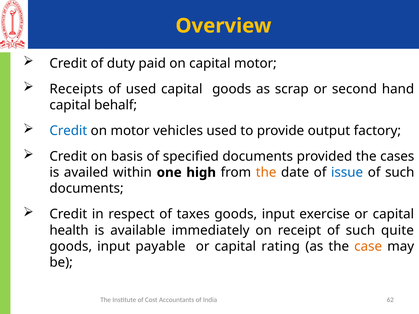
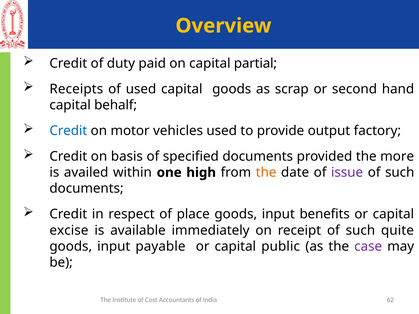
capital motor: motor -> partial (255, 63)
cases: cases -> more (397, 157)
issue colour: blue -> purple (347, 173)
taxes: taxes -> place (193, 214)
exercise: exercise -> benefits (325, 214)
health: health -> excise (69, 230)
rating: rating -> public (281, 246)
case colour: orange -> purple (368, 246)
